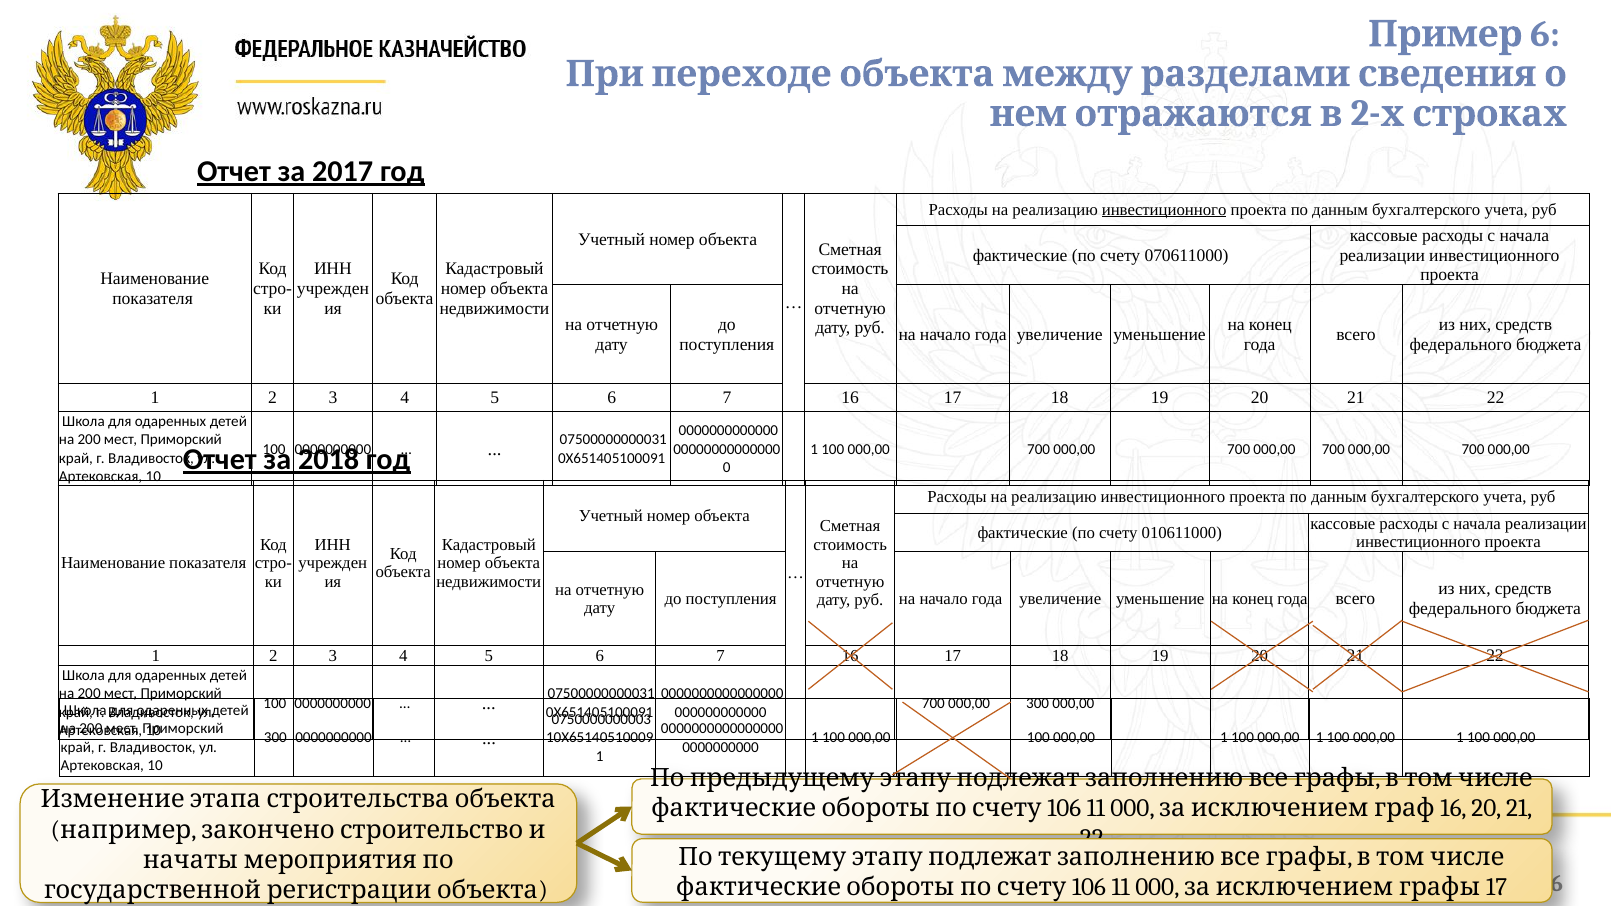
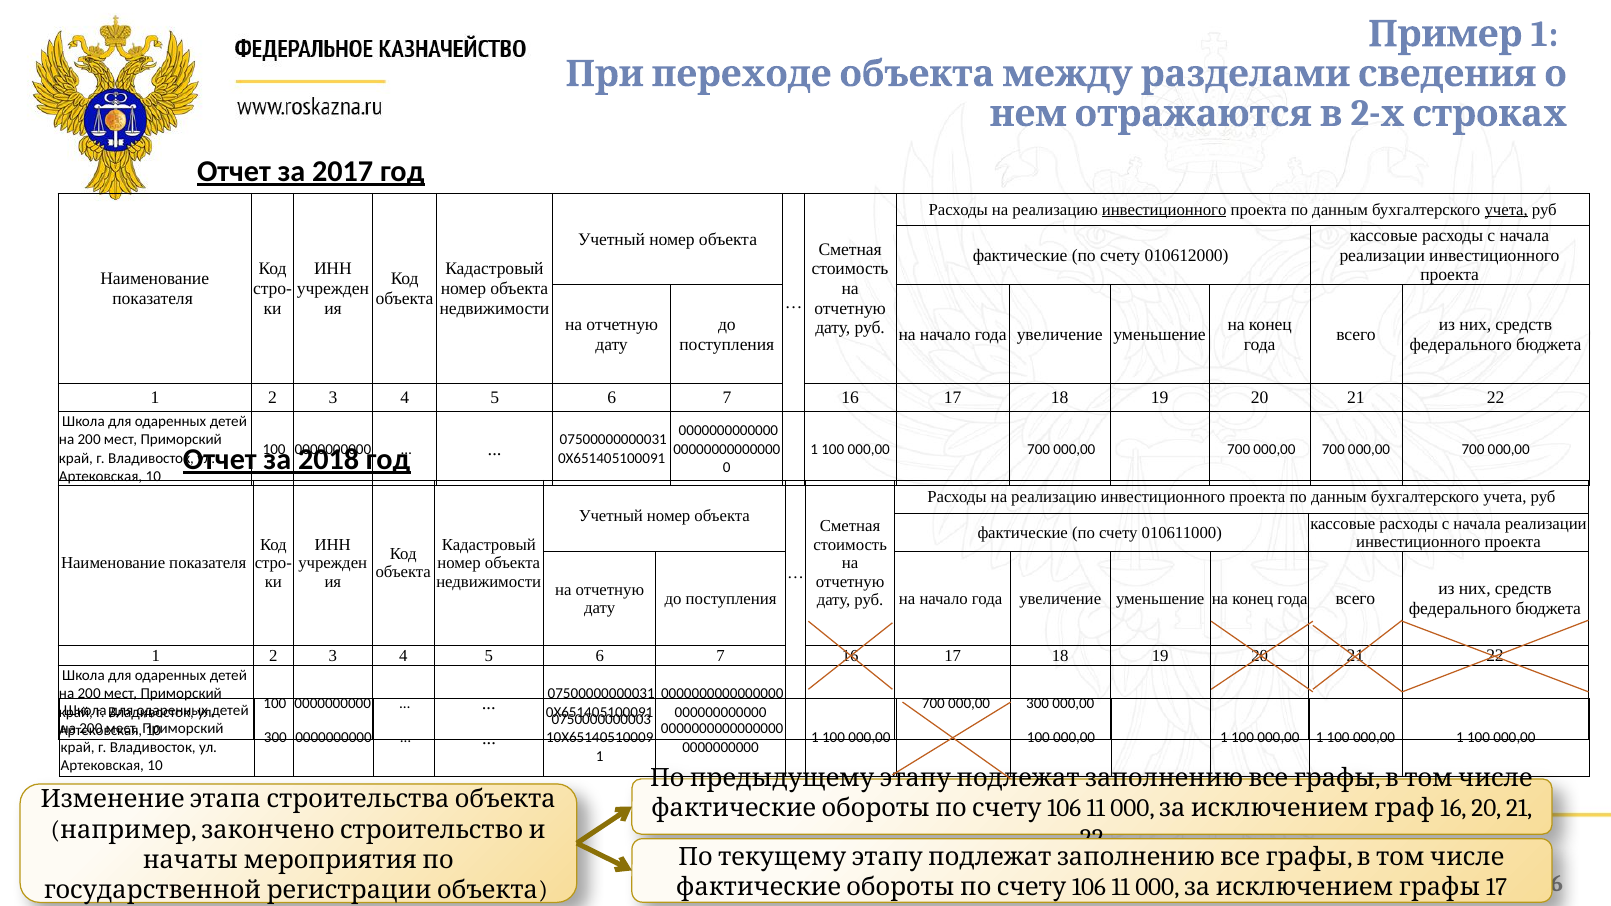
6: 6 -> 1 (1545, 34)
учета underline: none -> present (1506, 210)
070611000: 070611000 -> 010612000 (1187, 255)
